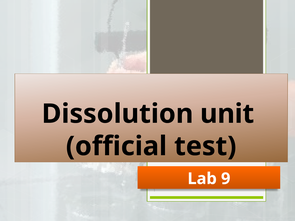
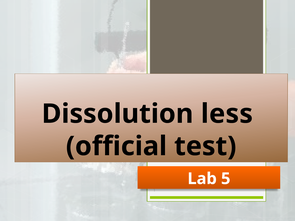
unit: unit -> less (227, 114)
9: 9 -> 5 (226, 179)
